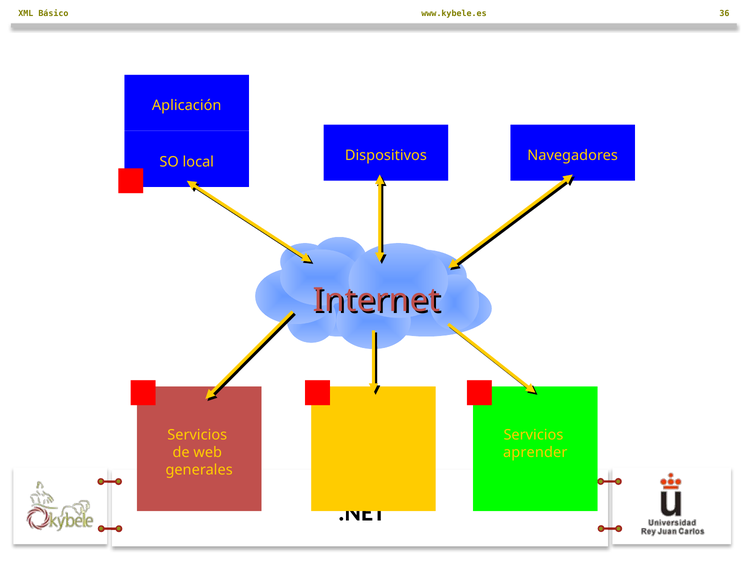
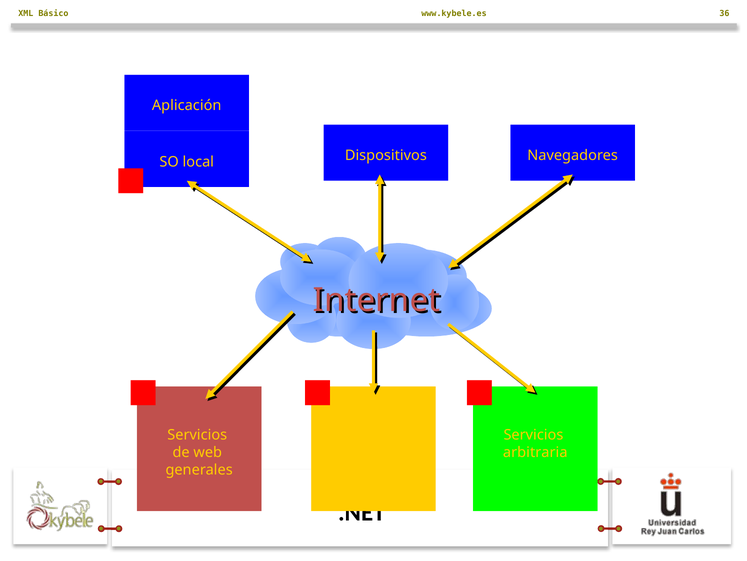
aprender: aprender -> arbitraria (535, 452)
